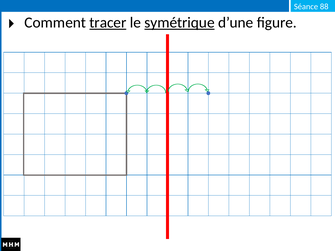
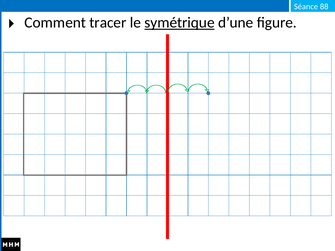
tracer underline: present -> none (108, 23)
